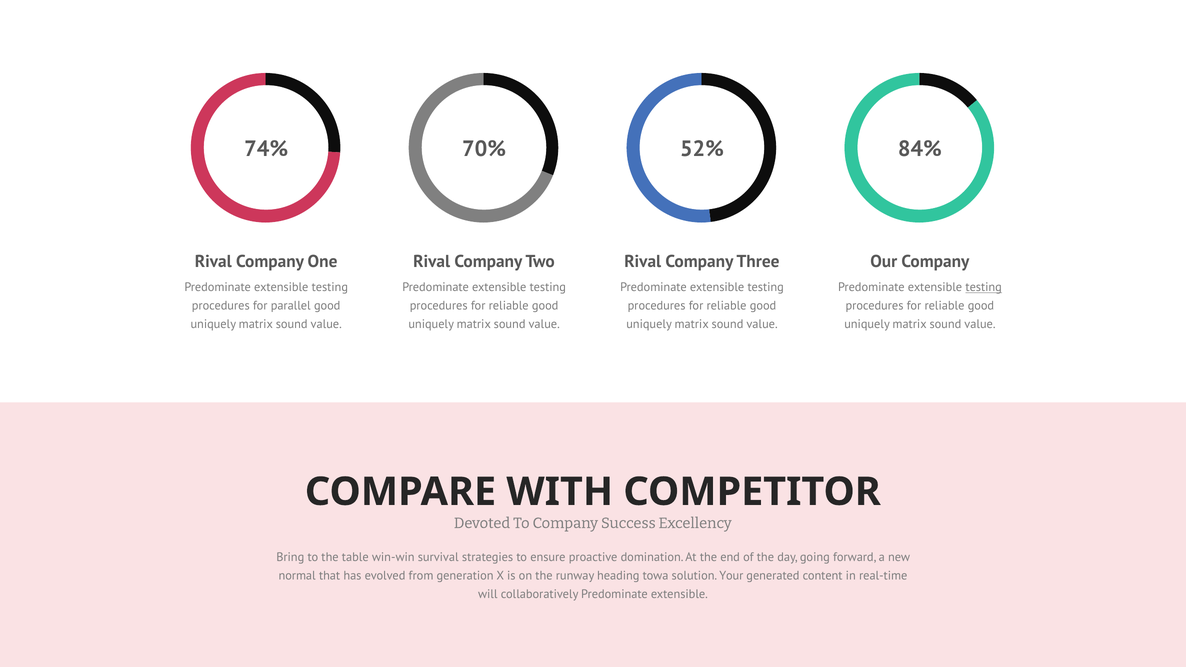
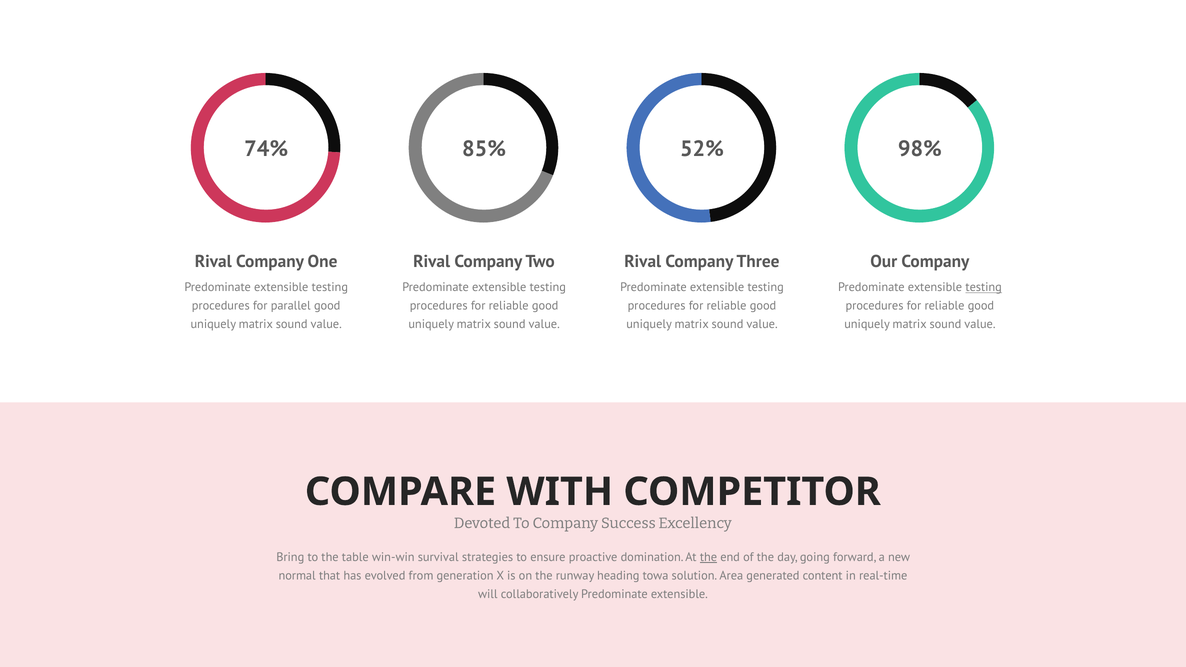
70%: 70% -> 85% (484, 149)
84%: 84% -> 98% (920, 149)
the underline: none -> present (708, 557)
Your: Your -> Area (731, 576)
